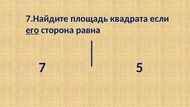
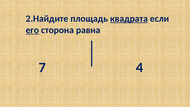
7.Найдите: 7.Найдите -> 2.Найдите (47, 19)
квадрата underline: none -> present (129, 19)
5: 5 -> 4 (140, 67)
